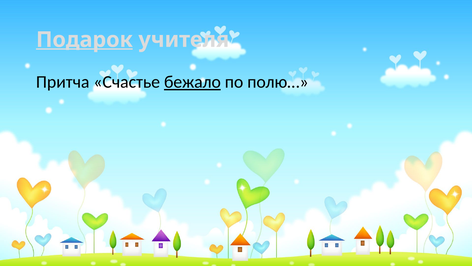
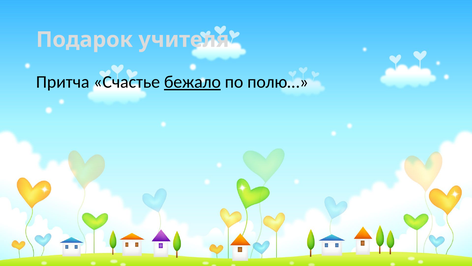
Подарок underline: present -> none (84, 40)
